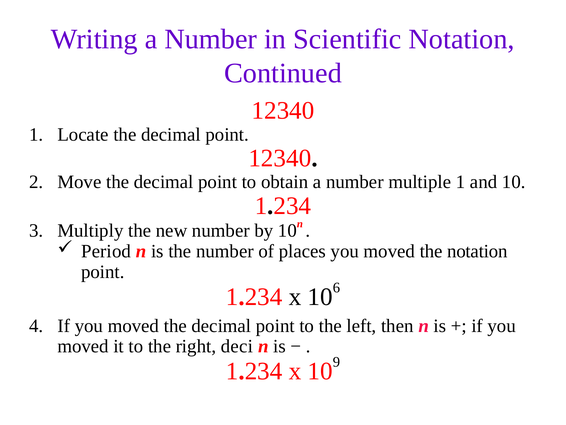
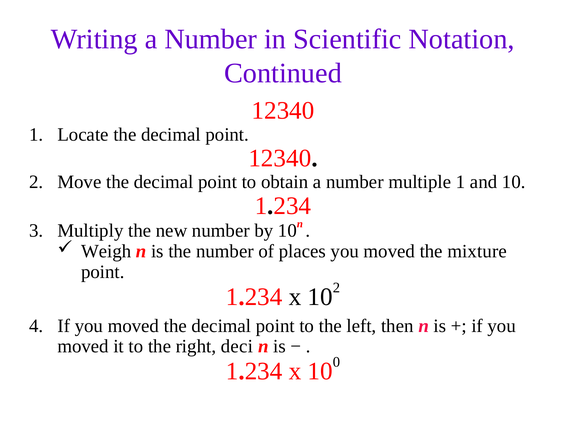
Period: Period -> Weigh (106, 251)
the notation: notation -> mixture (477, 251)
10 6: 6 -> 2 (336, 287)
9: 9 -> 0 (336, 362)
